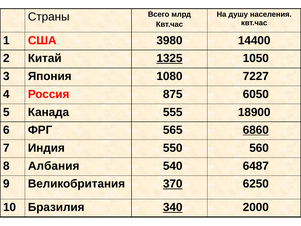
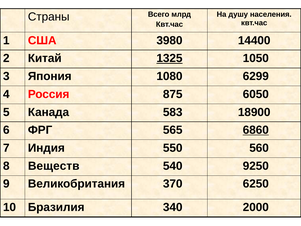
7227: 7227 -> 6299 (256, 76)
555: 555 -> 583 (173, 112)
Албания: Албания -> Веществ (54, 166)
6487: 6487 -> 9250 (256, 166)
370 underline: present -> none (173, 184)
340 underline: present -> none (173, 207)
